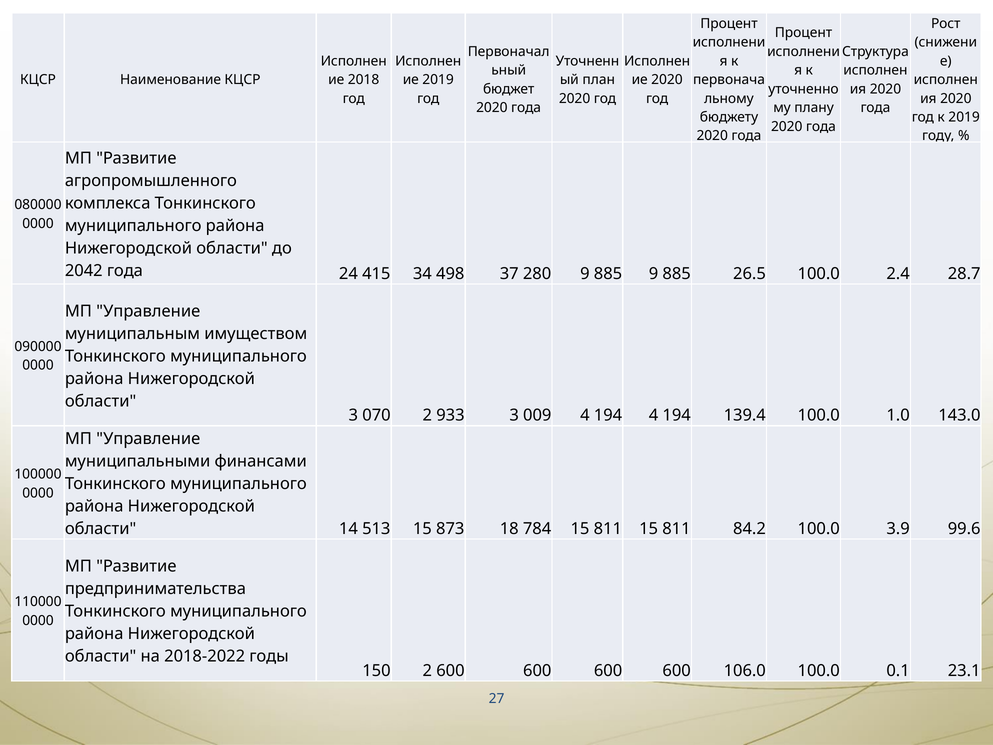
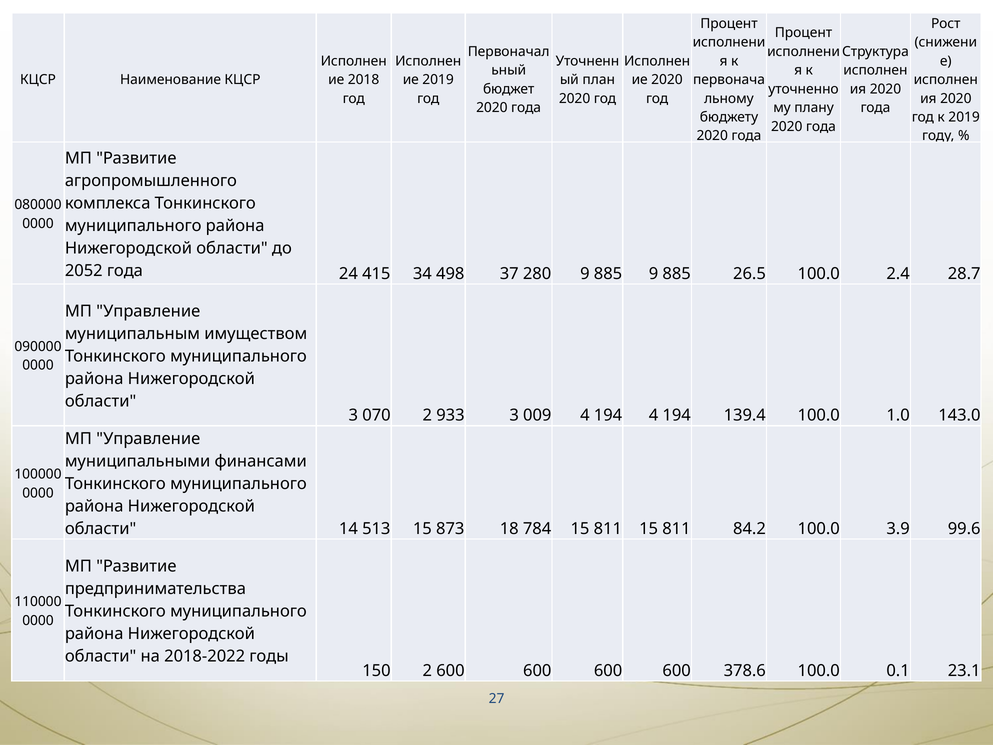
2042: 2042 -> 2052 (84, 271)
106.0: 106.0 -> 378.6 (745, 670)
